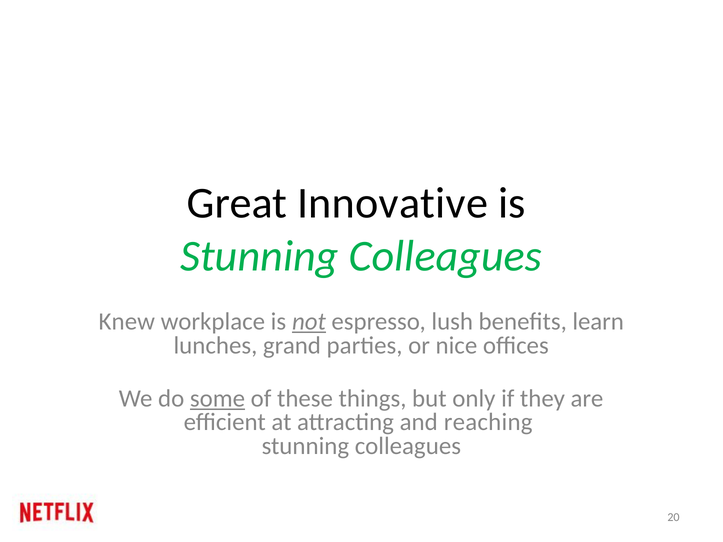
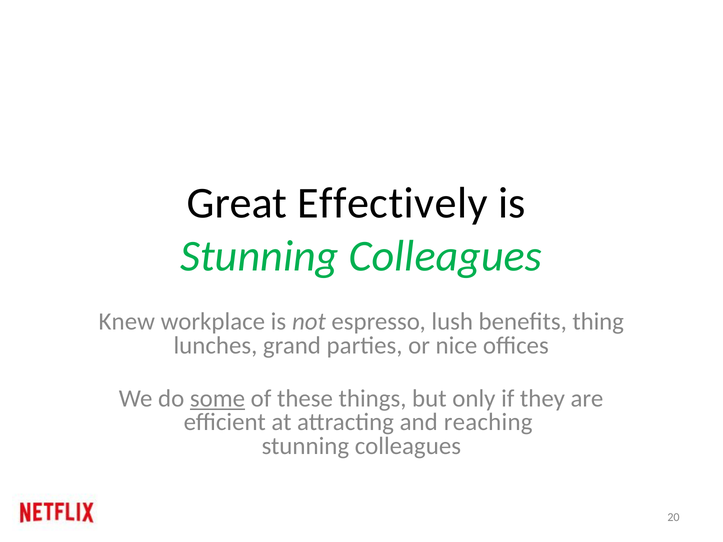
Innovative: Innovative -> Effectively (392, 203)
not underline: present -> none (309, 322)
learn: learn -> thing (598, 322)
